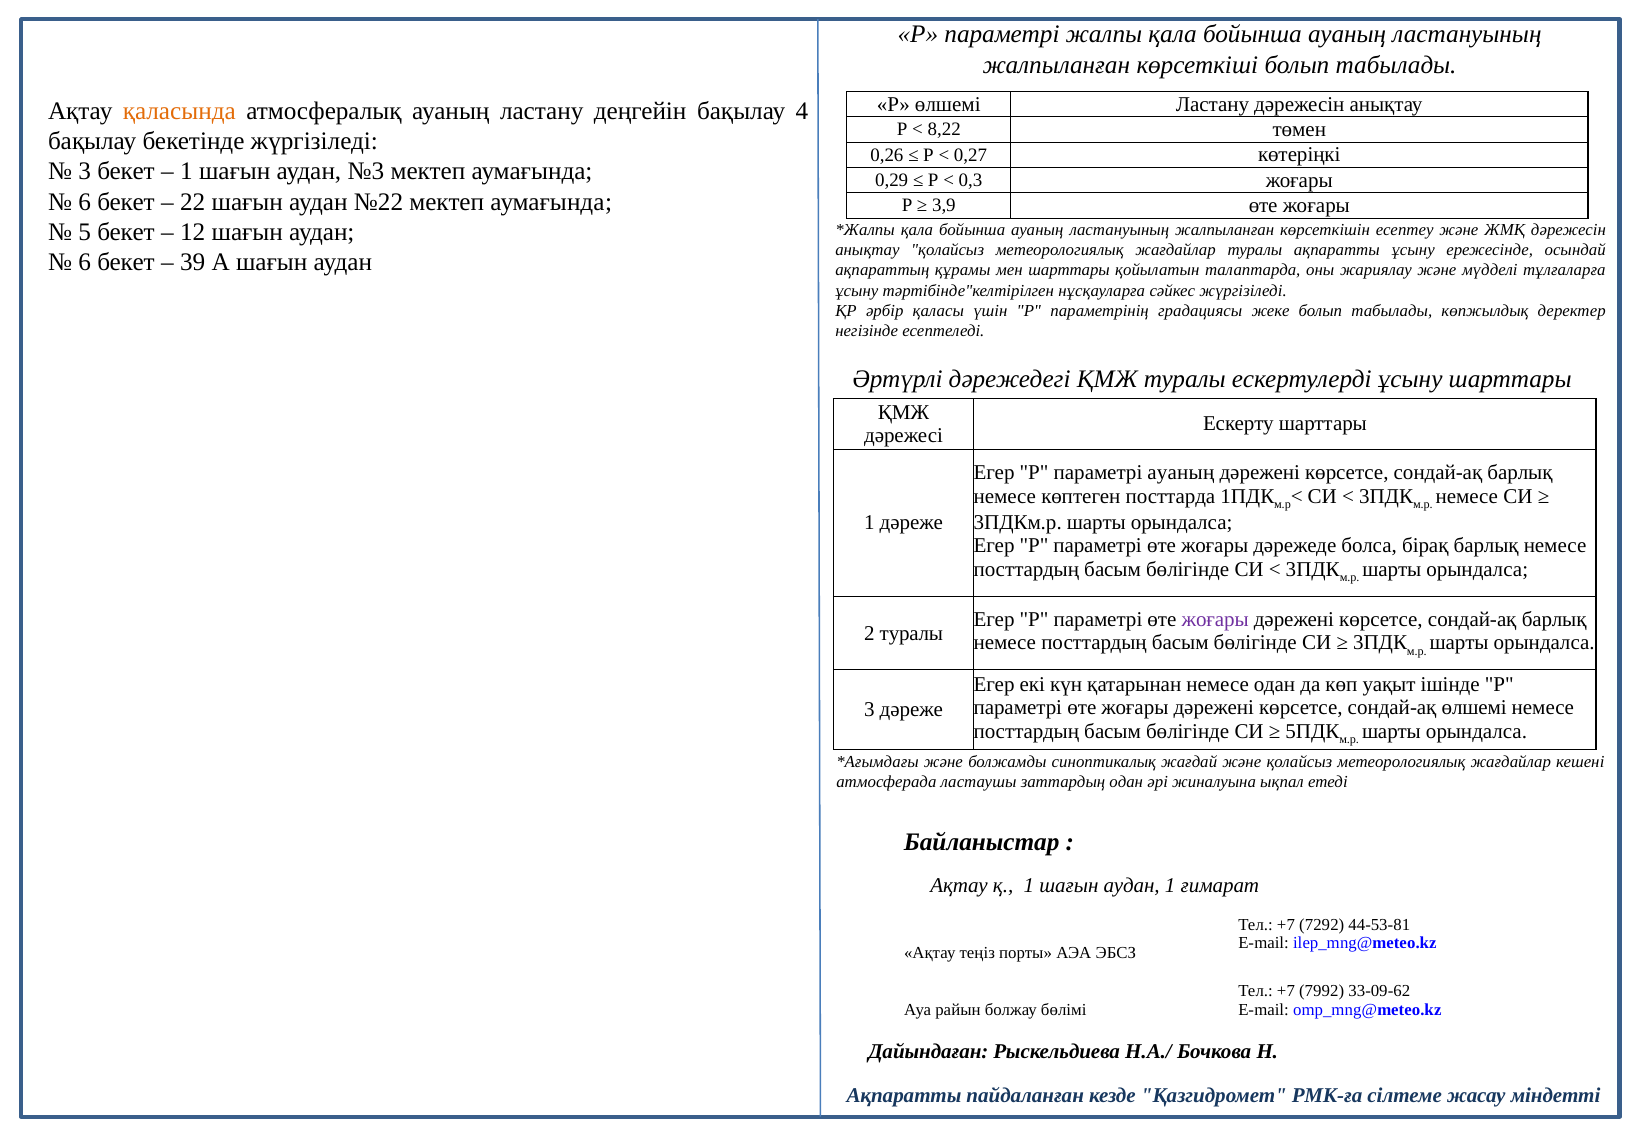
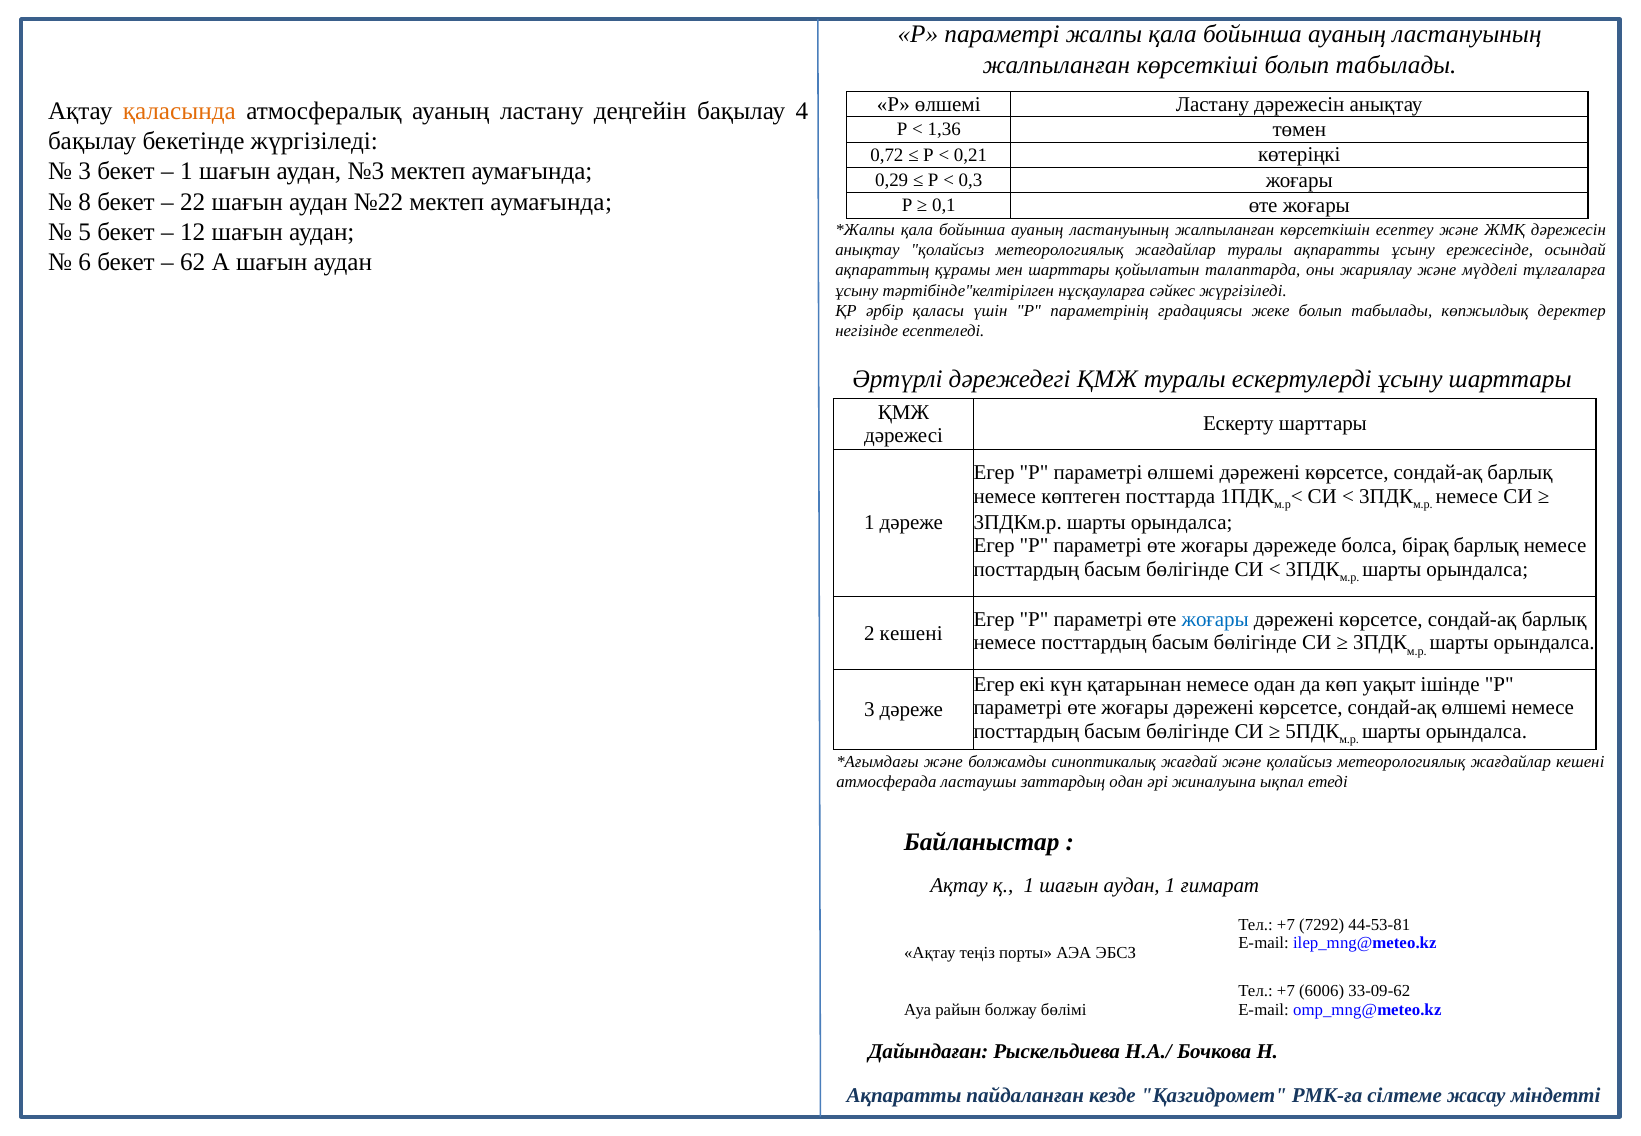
8,22: 8,22 -> 1,36 (944, 130)
0,26: 0,26 -> 0,72 (887, 155)
0,27: 0,27 -> 0,21 (971, 155)
6: 6 -> 8 (85, 202)
3,9: 3,9 -> 0,1 (944, 206)
39: 39 -> 62 (193, 263)
параметрі ауаның: ауаның -> өлшемі (1181, 473)
жоғары colour: purple -> blue (1215, 620)
2 туралы: туралы -> кешені (911, 633)
7992: 7992 -> 6006 (1322, 991)
